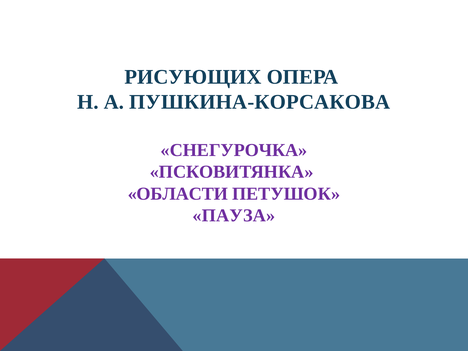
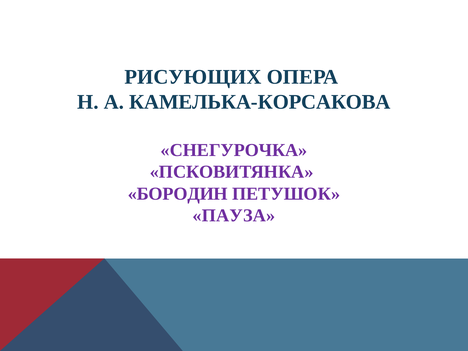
ПУШКИНА-КОРСАКОВА: ПУШКИНА-КОРСАКОВА -> КАМЕЛЬКА-КОРСАКОВА (260, 102)
ОБЛАСТИ: ОБЛАСТИ -> БОРОДИН (178, 194)
